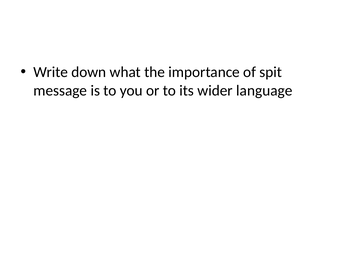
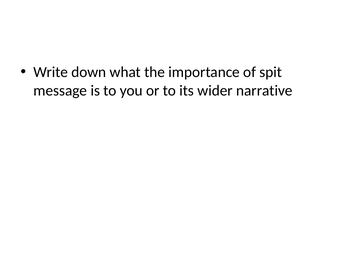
language: language -> narrative (264, 90)
